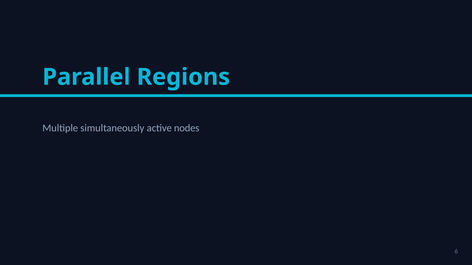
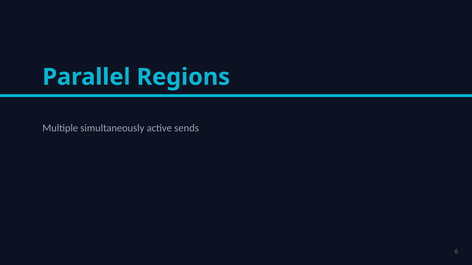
nodes: nodes -> sends (187, 128)
